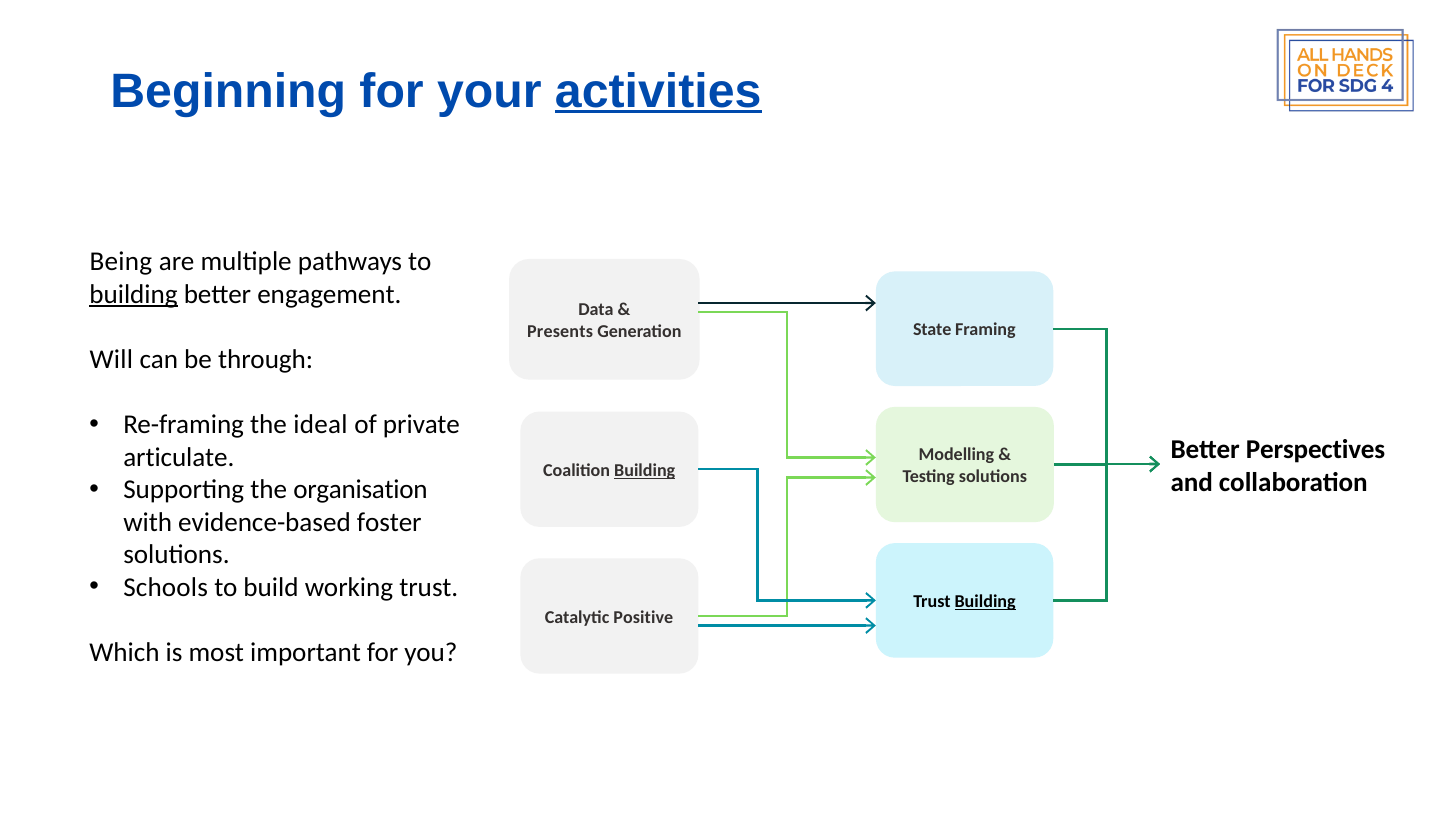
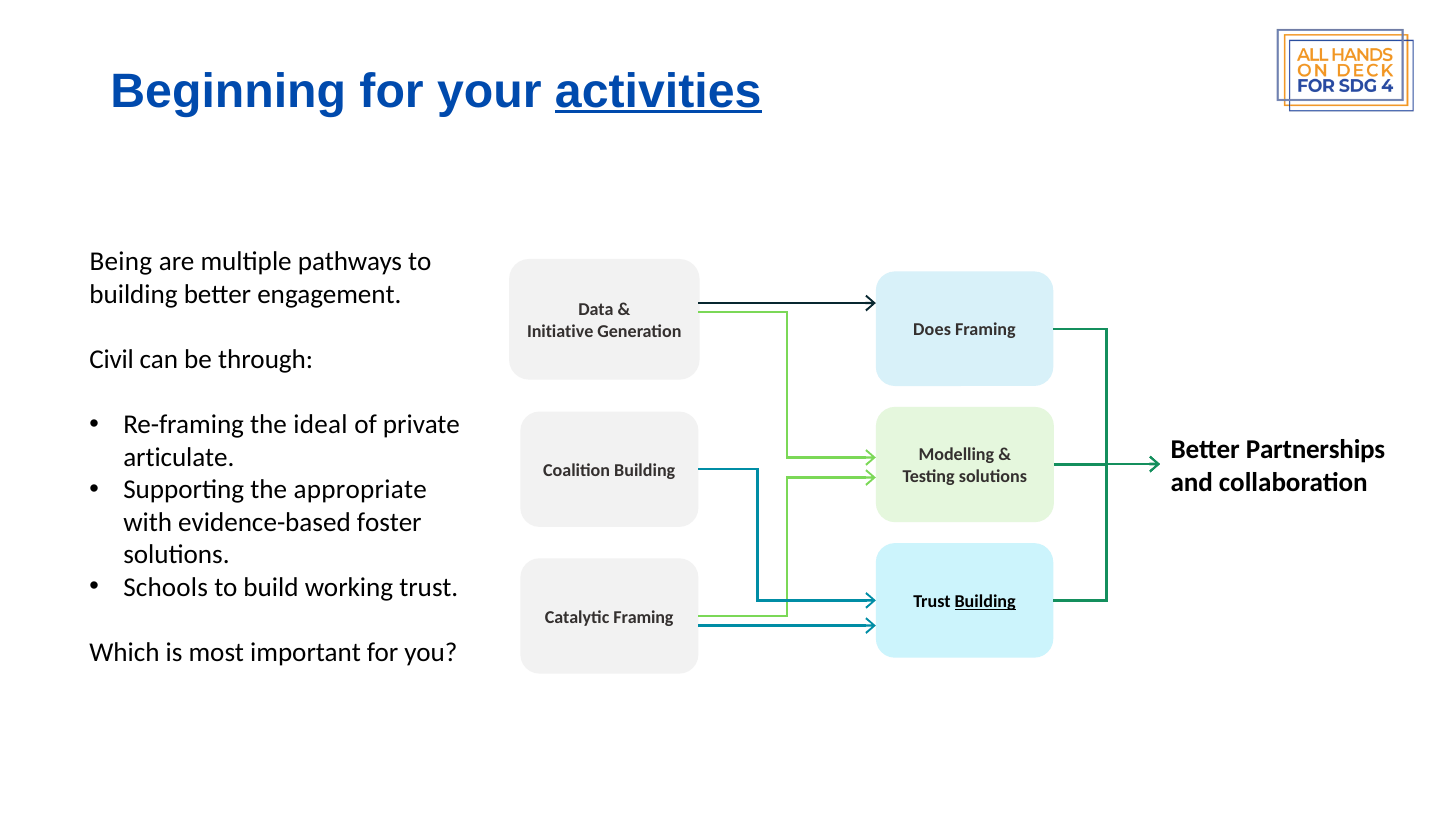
building underline: present -> none (133, 294)
Presents: Presents -> Initiative (560, 331)
State: State -> Does (932, 330)
Will: Will -> Civil (112, 360)
Perspectives: Perspectives -> Partnerships (1316, 450)
Building underline: present -> none (645, 470)
organisation: organisation -> appropriate (360, 490)
Catalytic Positive: Positive -> Framing (643, 617)
